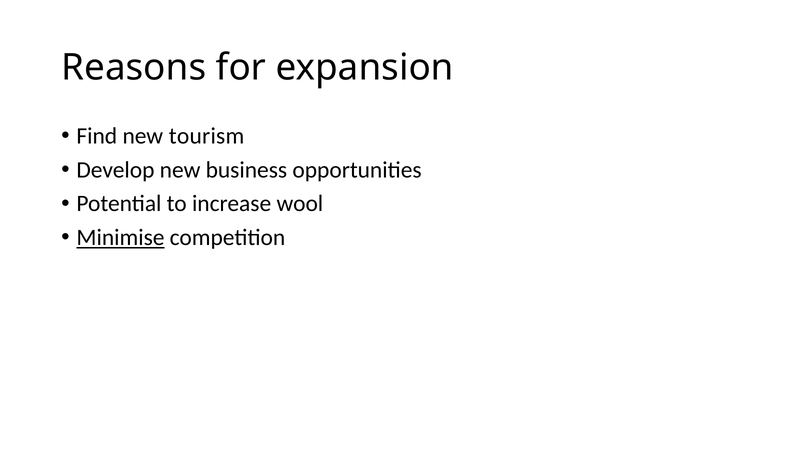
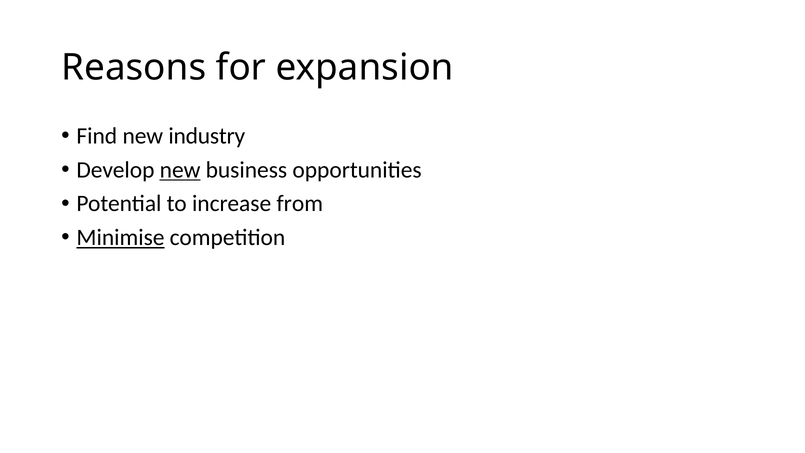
tourism: tourism -> industry (207, 136)
new underline: none -> present (180, 170)
wool: wool -> from (300, 204)
